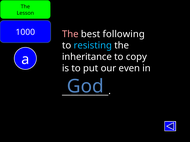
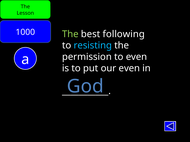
The colour: pink -> light green (70, 34)
inheritance: inheritance -> permission (87, 57)
to copy: copy -> even (136, 57)
